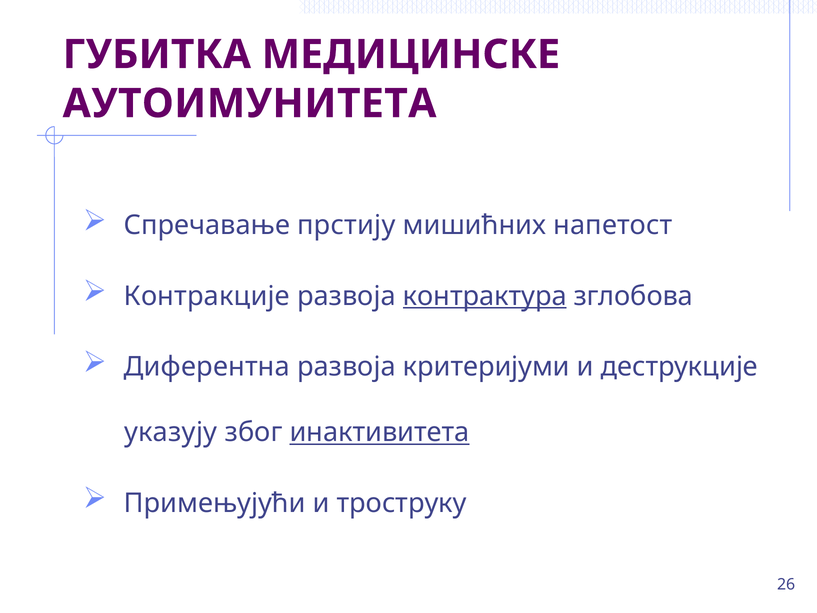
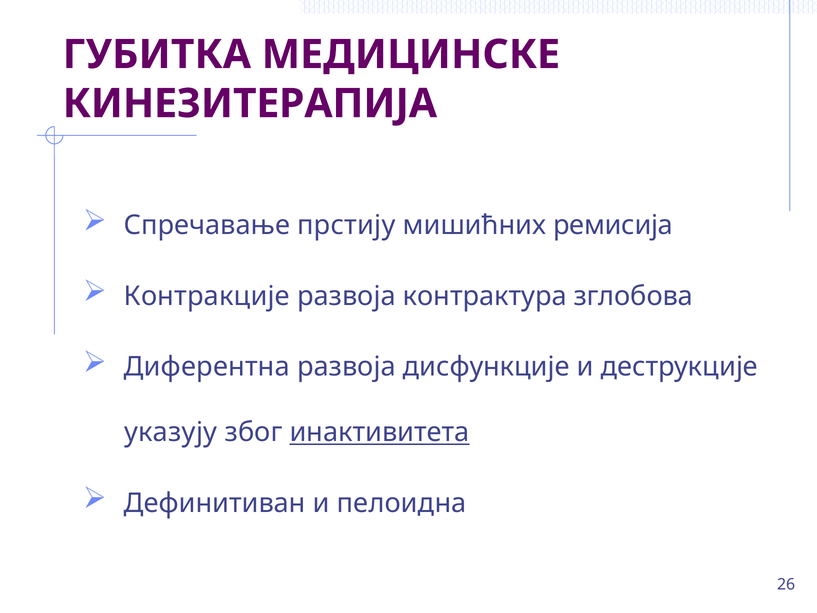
АУТОИМУНИТЕТА: АУТОИМУНИТЕТА -> КИНЕЗИТЕРАПИЈА (250, 104)
напетост: напетост -> ремисија (613, 225)
контрактура underline: present -> none (485, 296)
критеријуми: критеријуми -> дисфункције (486, 367)
Примењујући: Примењујући -> Дефинитиван (215, 503)
троструку: троструку -> пелоидна (402, 503)
